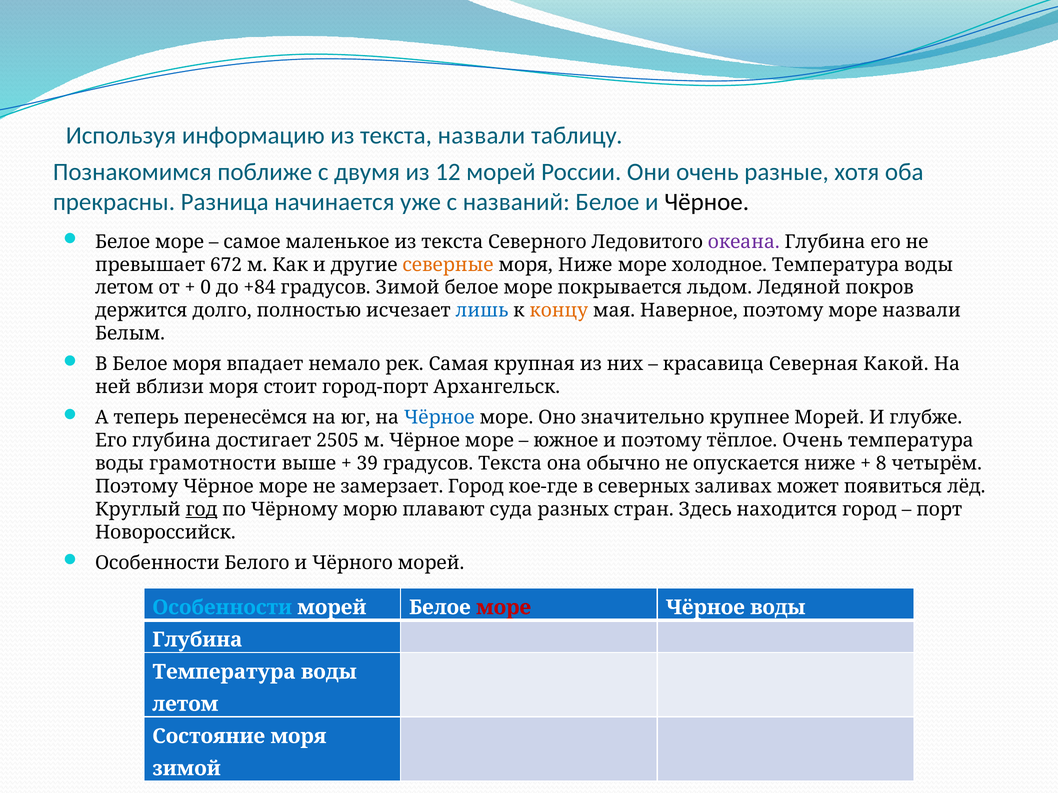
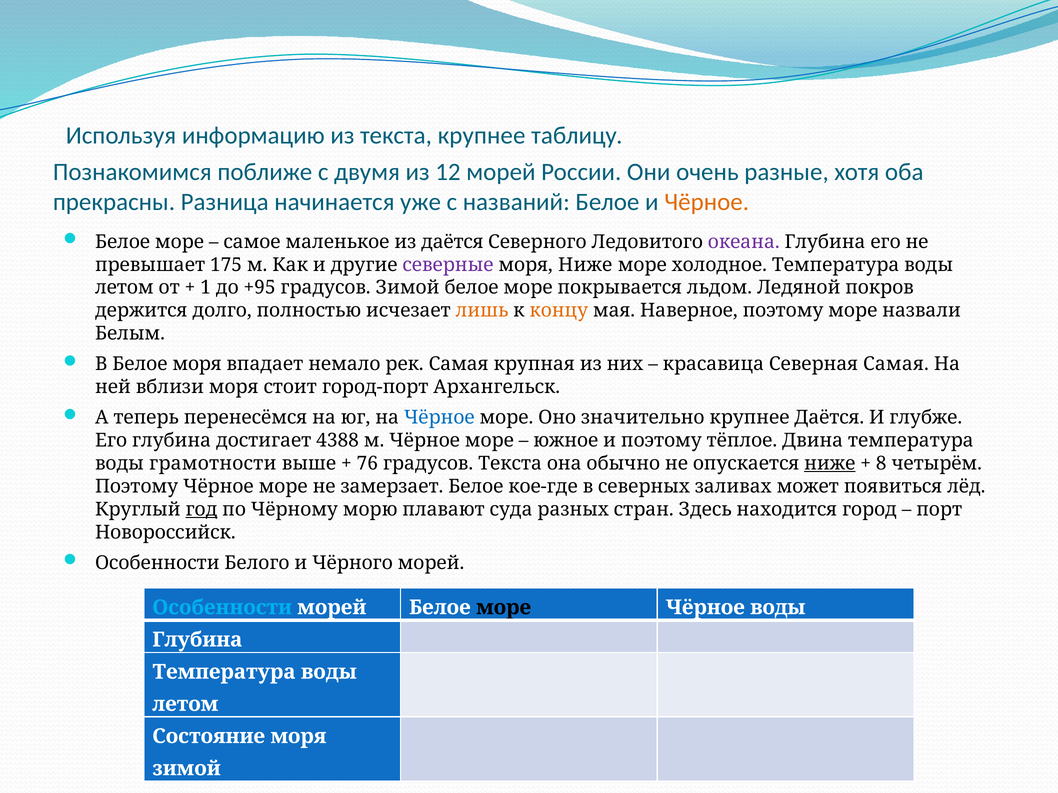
текста назвали: назвали -> крупнее (482, 136)
Чёрное colour: black -> orange (707, 202)
маленькое из текста: текста -> даётся (452, 242)
672: 672 -> 175 (226, 265)
северные colour: orange -> purple (448, 265)
0: 0 -> 1 (206, 288)
+84: +84 -> +95 (260, 288)
лишь colour: blue -> orange (482, 311)
Северная Какой: Какой -> Самая (896, 364)
крупнее Морей: Морей -> Даётся (829, 418)
2505: 2505 -> 4388 (338, 441)
тёплое Очень: Очень -> Двина (813, 441)
39: 39 -> 76 (367, 464)
ниже underline: none -> present (830, 464)
замерзает Город: Город -> Белое (476, 487)
море colour: red -> black (504, 608)
